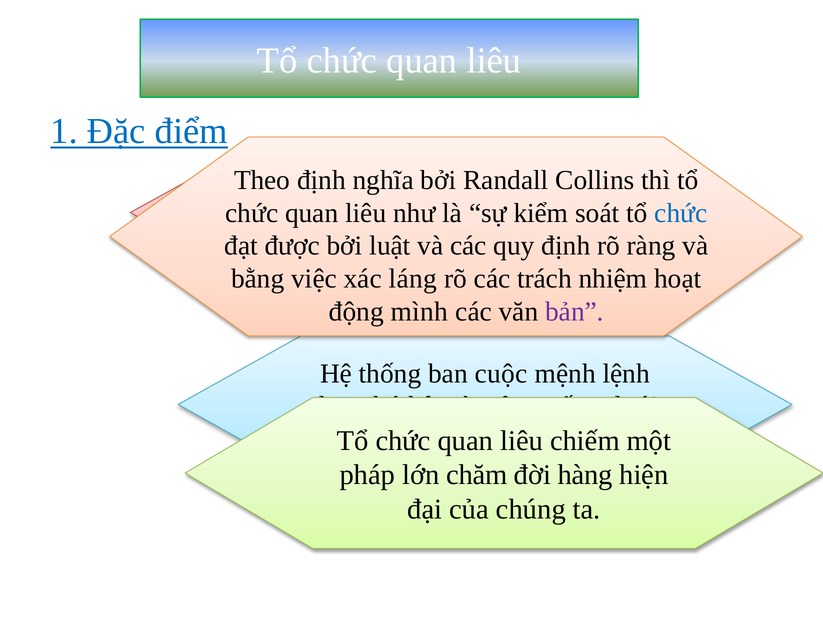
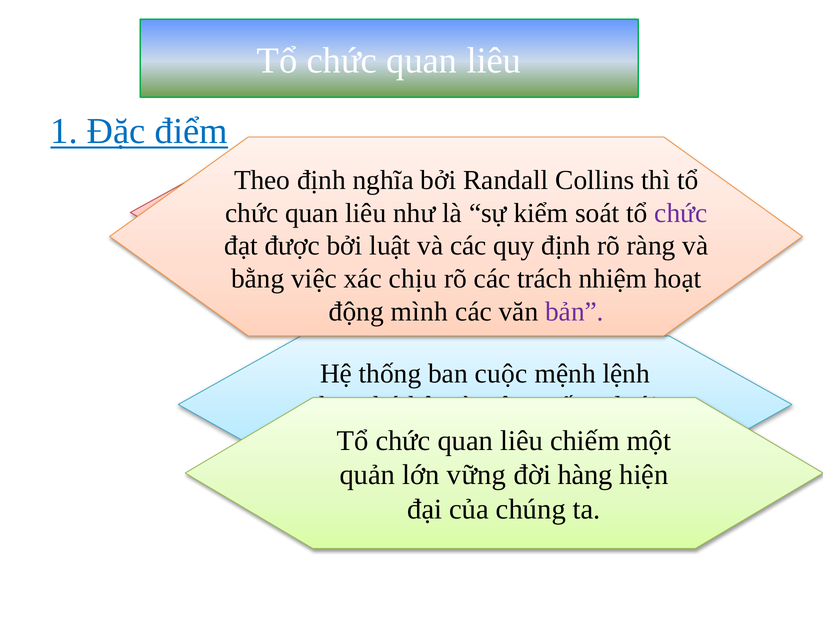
chức colour: blue -> purple (681, 213)
láng: láng -> chịu (413, 279)
pháp: pháp -> quản (367, 475)
chăm: chăm -> vững (477, 475)
